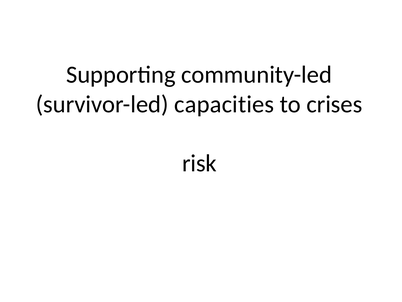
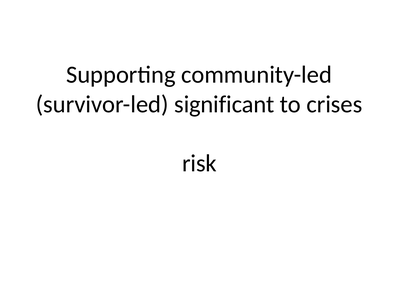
capacities: capacities -> significant (224, 104)
